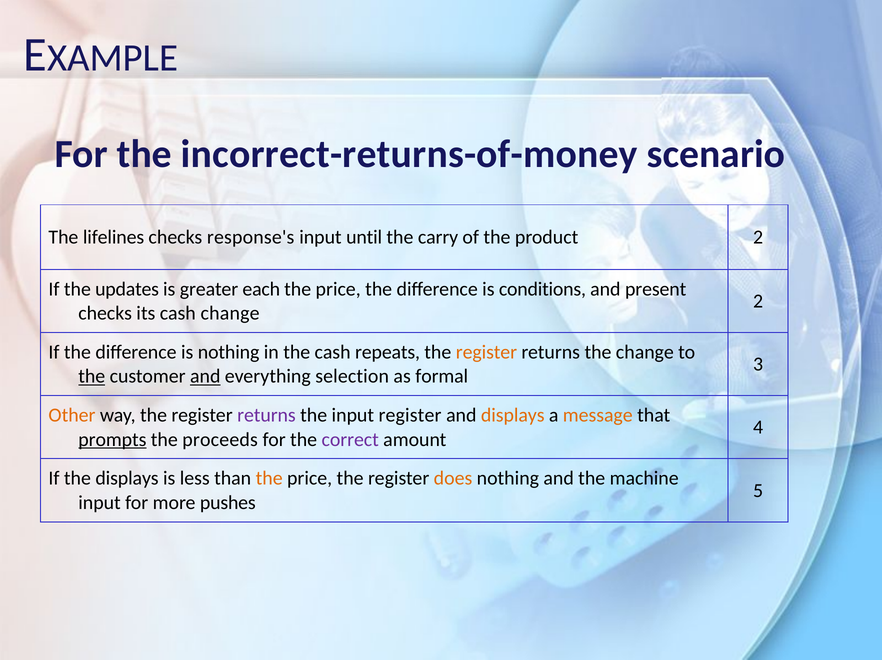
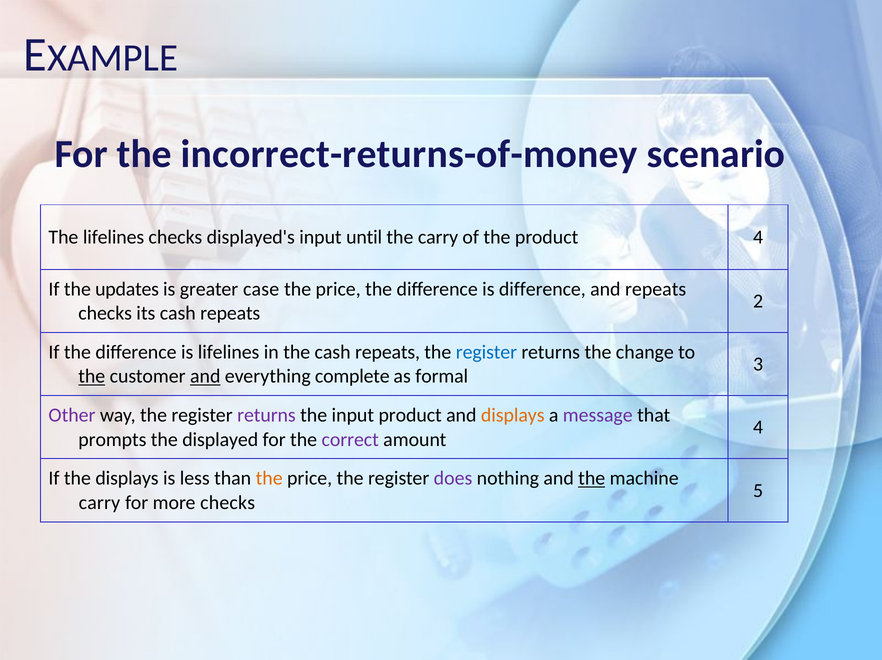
response's: response's -> displayed's (251, 237)
product 2: 2 -> 4 (758, 237)
each: each -> case (261, 289)
is conditions: conditions -> difference (542, 289)
and present: present -> repeats (656, 289)
its cash change: change -> repeats (230, 313)
is nothing: nothing -> lifelines (229, 352)
register colour: orange -> blue (486, 352)
selection: selection -> complete (352, 376)
Other colour: orange -> purple (72, 415)
input register: register -> product (410, 415)
message colour: orange -> purple (598, 415)
prompts underline: present -> none (112, 439)
proceeds: proceeds -> displayed (220, 439)
does colour: orange -> purple (453, 478)
the underline: none -> present (592, 478)
input: input -> carry (99, 502)
more pushes: pushes -> checks (228, 502)
